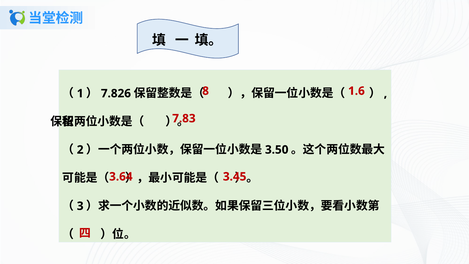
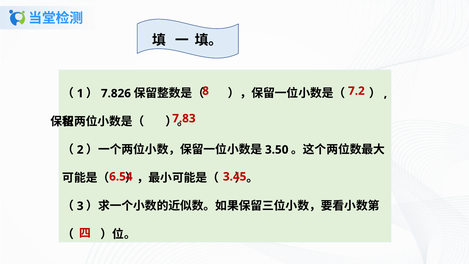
1.6: 1.6 -> 7.2 (356, 91)
3.64: 3.64 -> 6.54 (121, 177)
